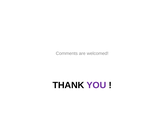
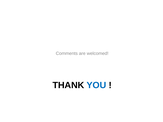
YOU colour: purple -> blue (96, 85)
